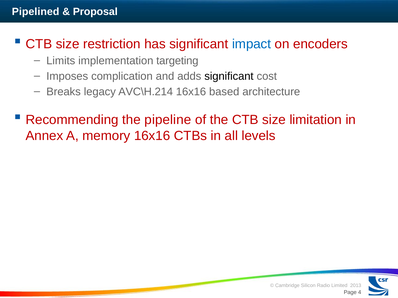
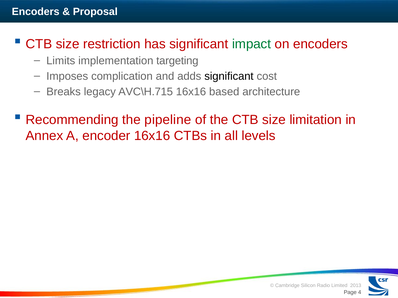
Pipelined: Pipelined -> Encoders (36, 12)
impact colour: blue -> green (252, 44)
AVC\H.214: AVC\H.214 -> AVC\H.715 (146, 92)
memory: memory -> encoder (106, 136)
